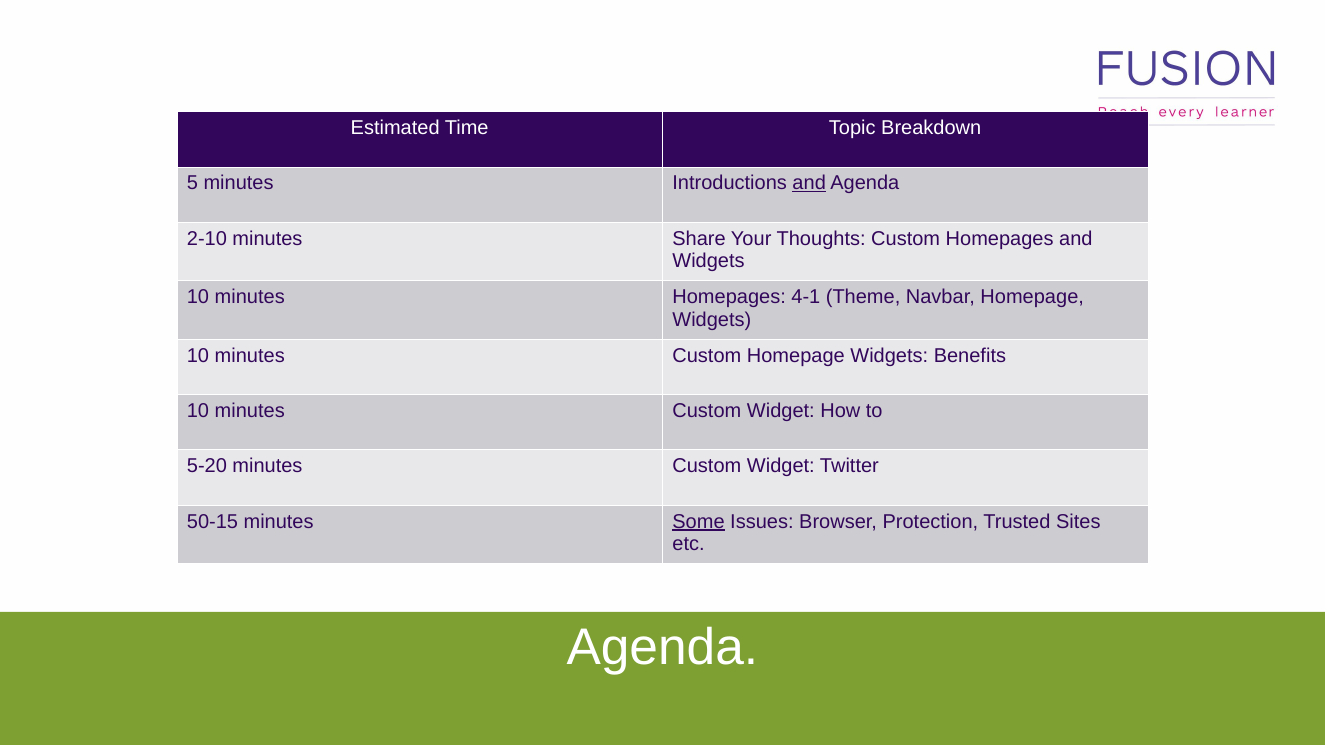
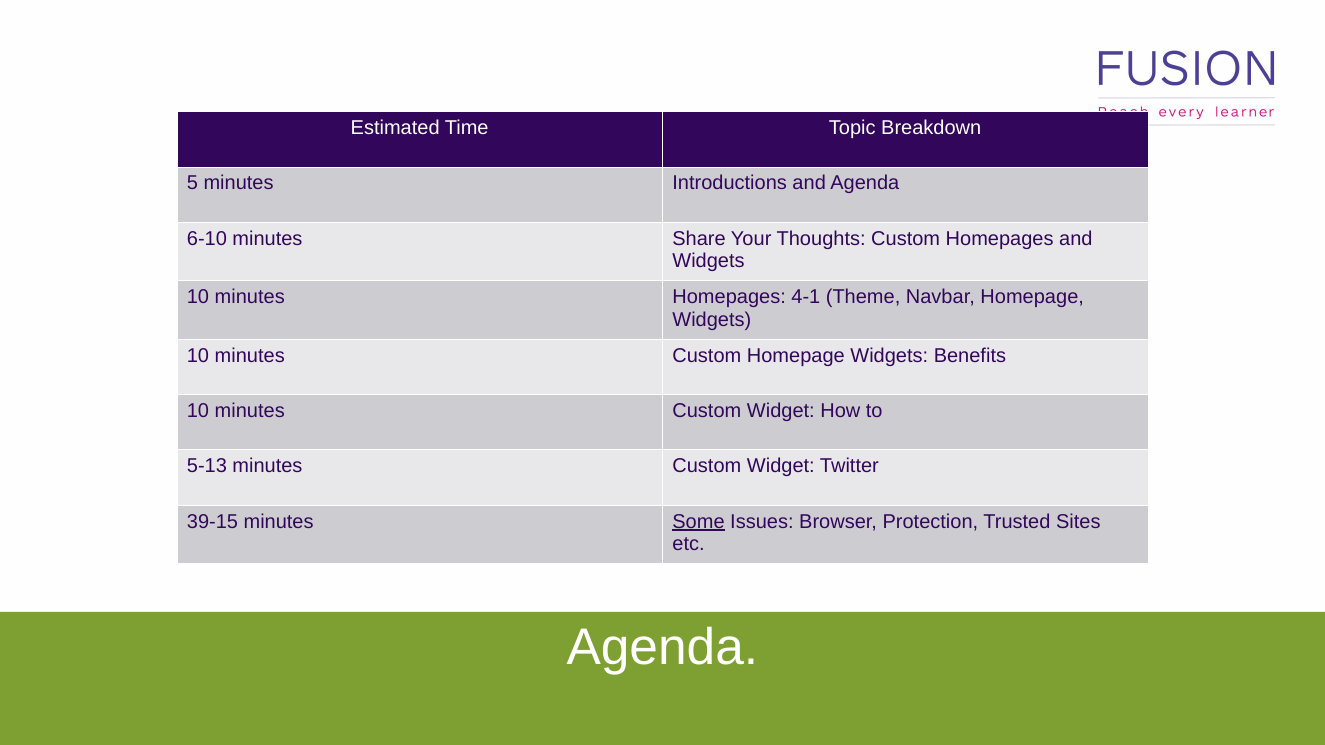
and underline: present -> none (809, 183)
2-10: 2-10 -> 6-10 (207, 239)
5-20: 5-20 -> 5-13 (207, 466)
50-15: 50-15 -> 39-15 (212, 522)
